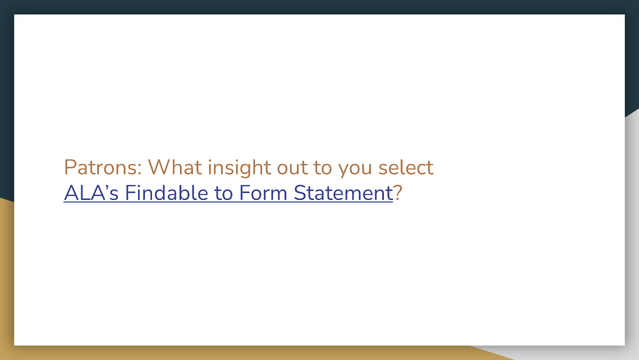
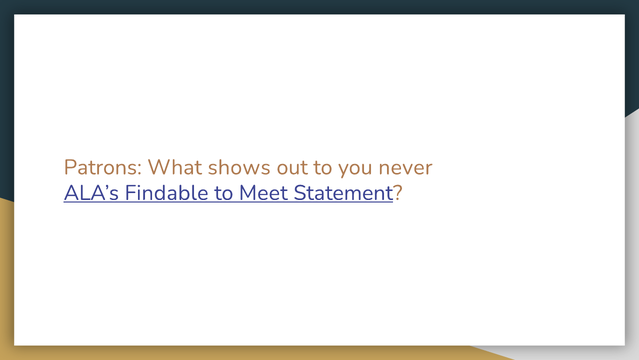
insight: insight -> shows (239, 167)
select: select -> never (405, 167)
Form: Form -> Meet (263, 193)
